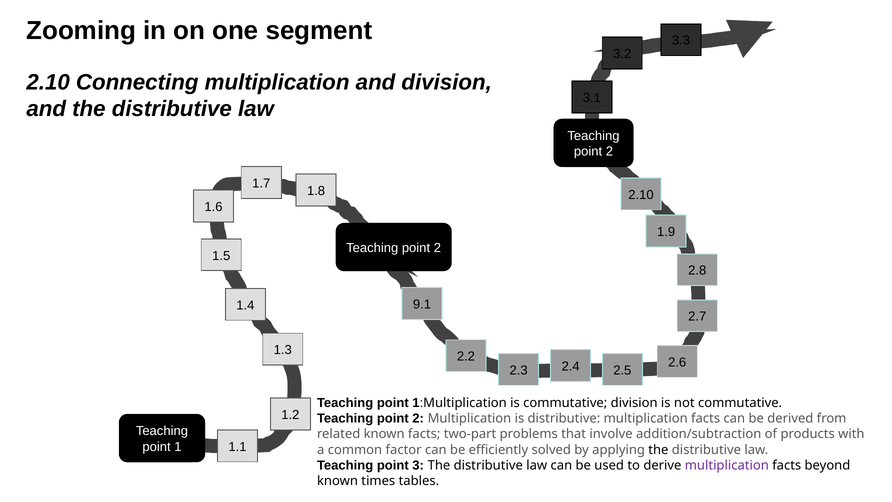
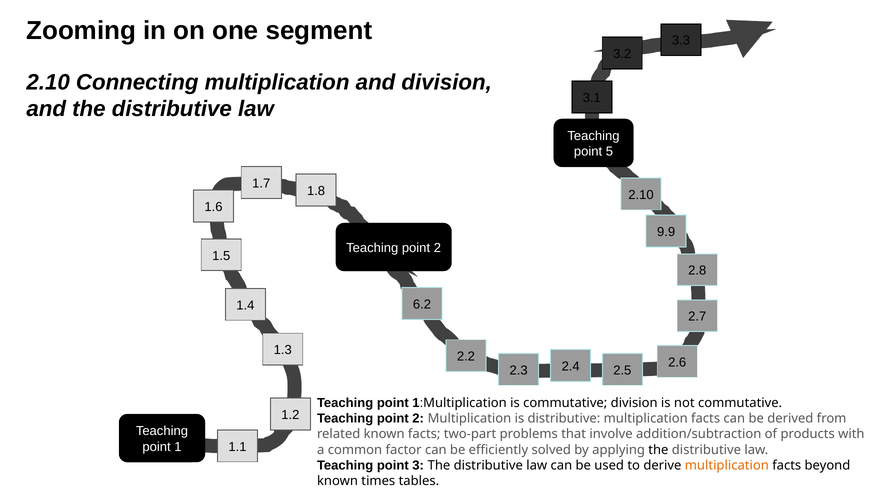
2: 2 -> 5 (609, 152)
1.9: 1.9 -> 9.9 (666, 232)
9.1: 9.1 -> 6.2 (422, 304)
multiplication colour: purple -> orange (727, 465)
